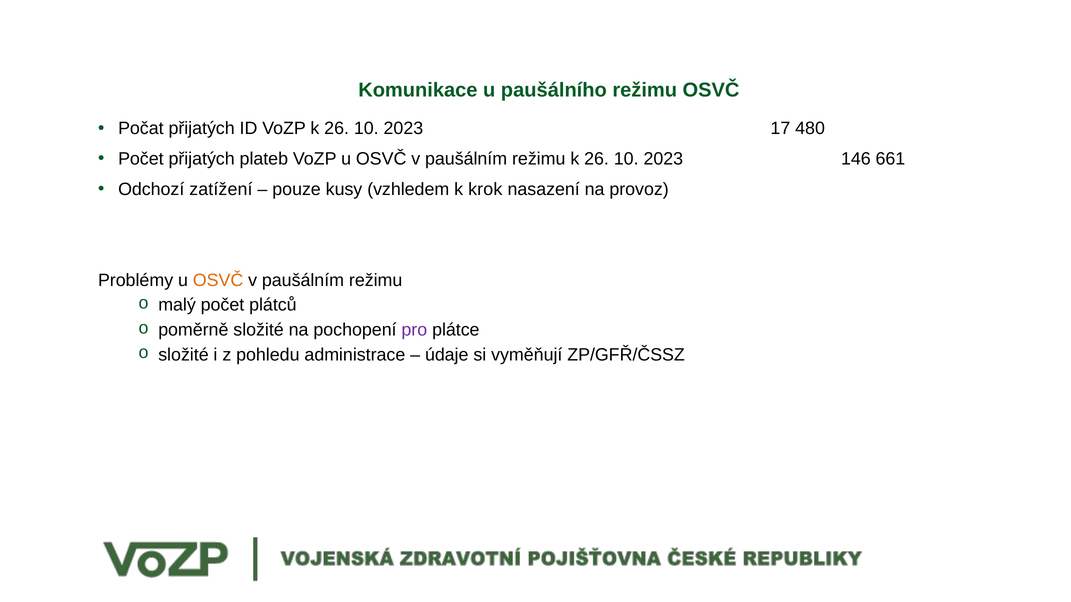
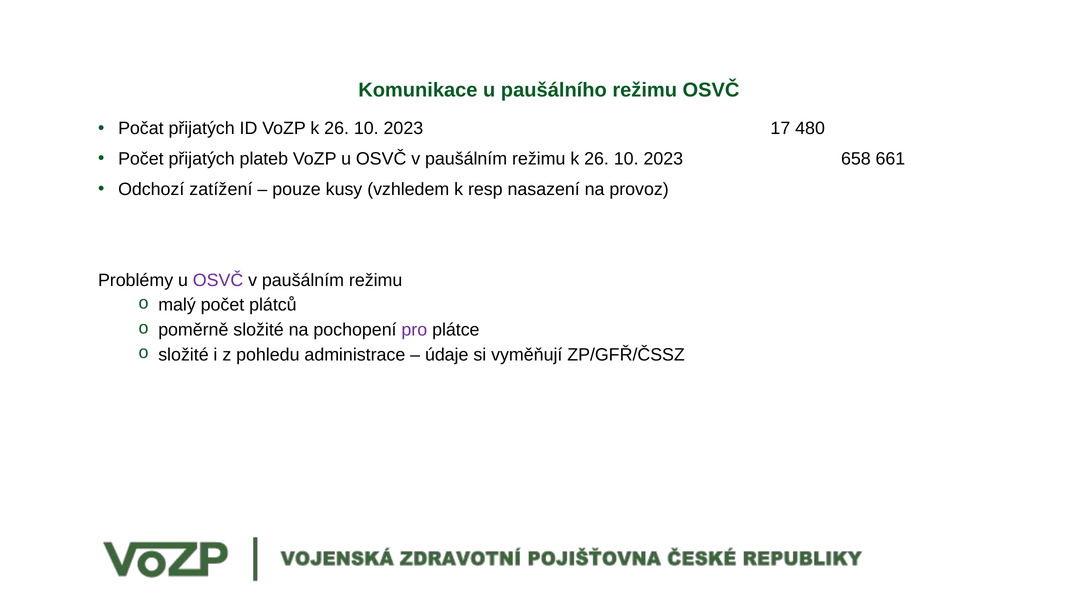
146: 146 -> 658 (856, 159)
krok: krok -> resp (485, 189)
OSVČ colour: orange -> purple (218, 281)
